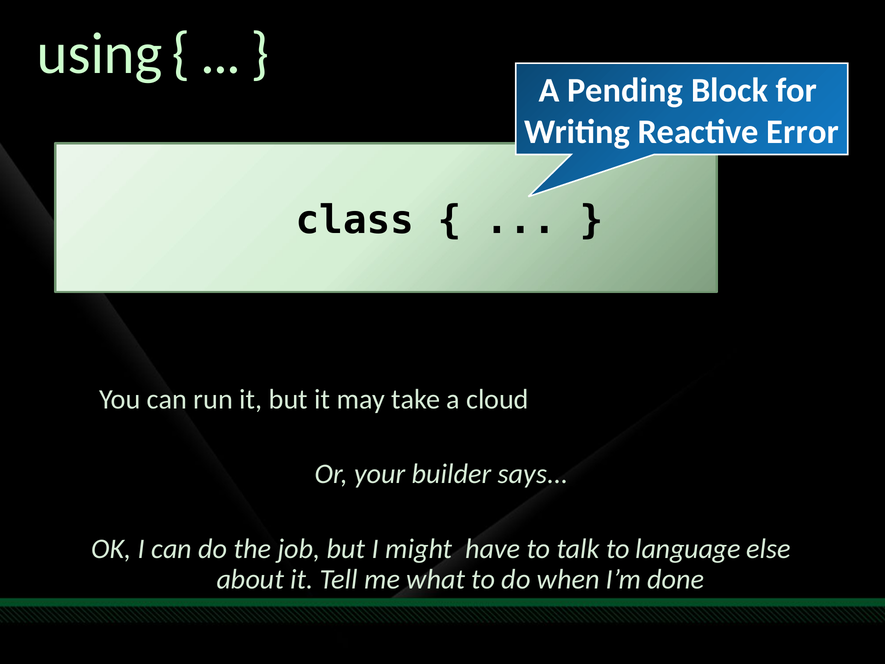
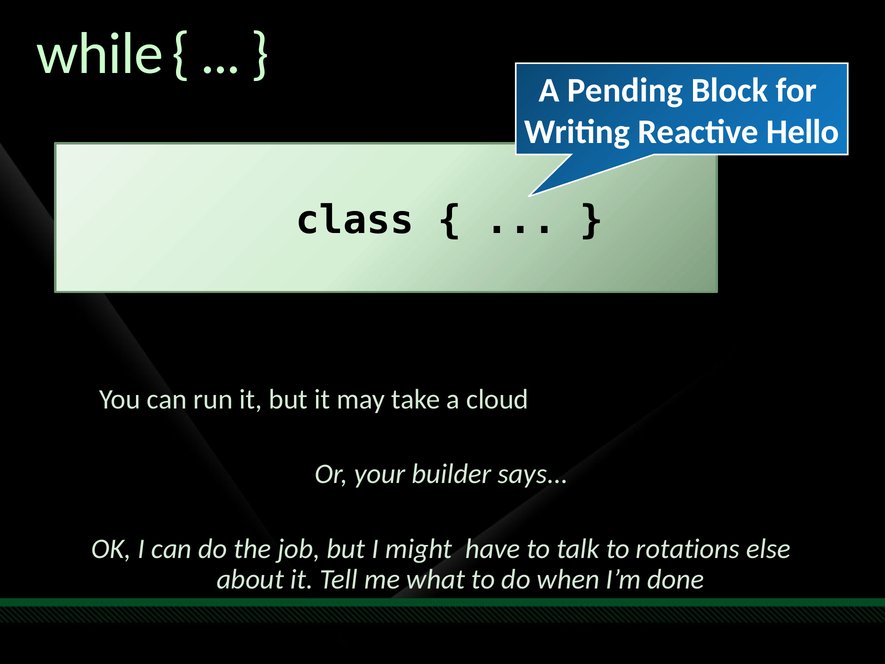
using: using -> while (100, 54)
Error: Error -> Hello (803, 132)
language: language -> rotations (688, 549)
